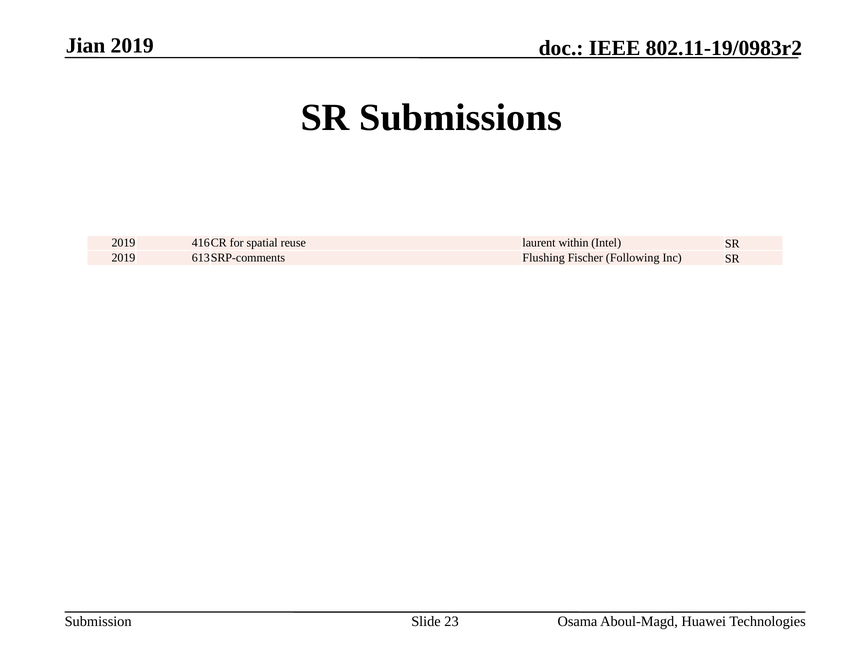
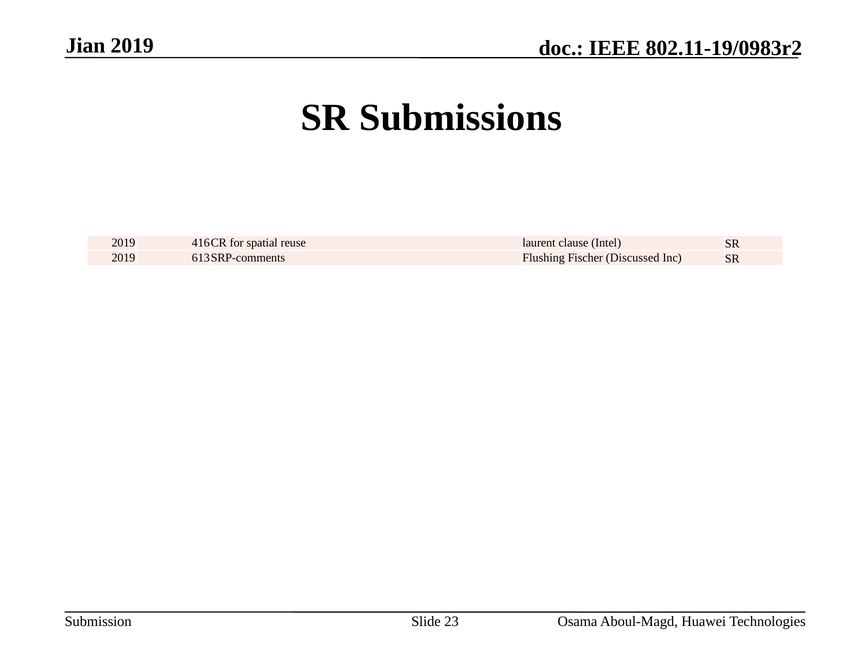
within: within -> clause (573, 242)
Following: Following -> Discussed (633, 257)
